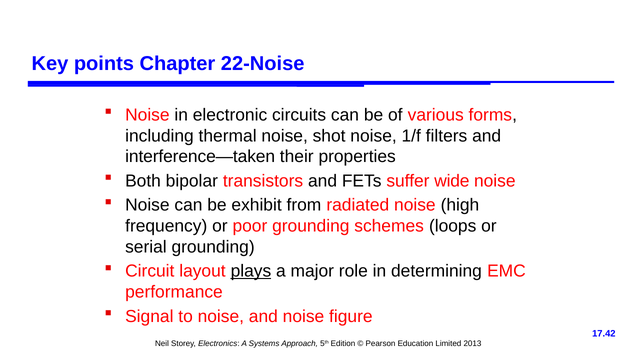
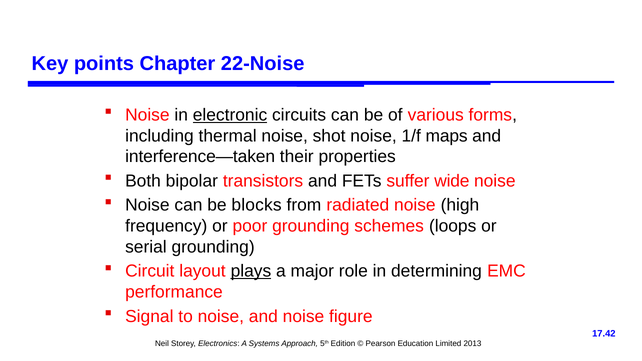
electronic underline: none -> present (230, 115)
filters: filters -> maps (447, 136)
exhibit: exhibit -> blocks (257, 205)
